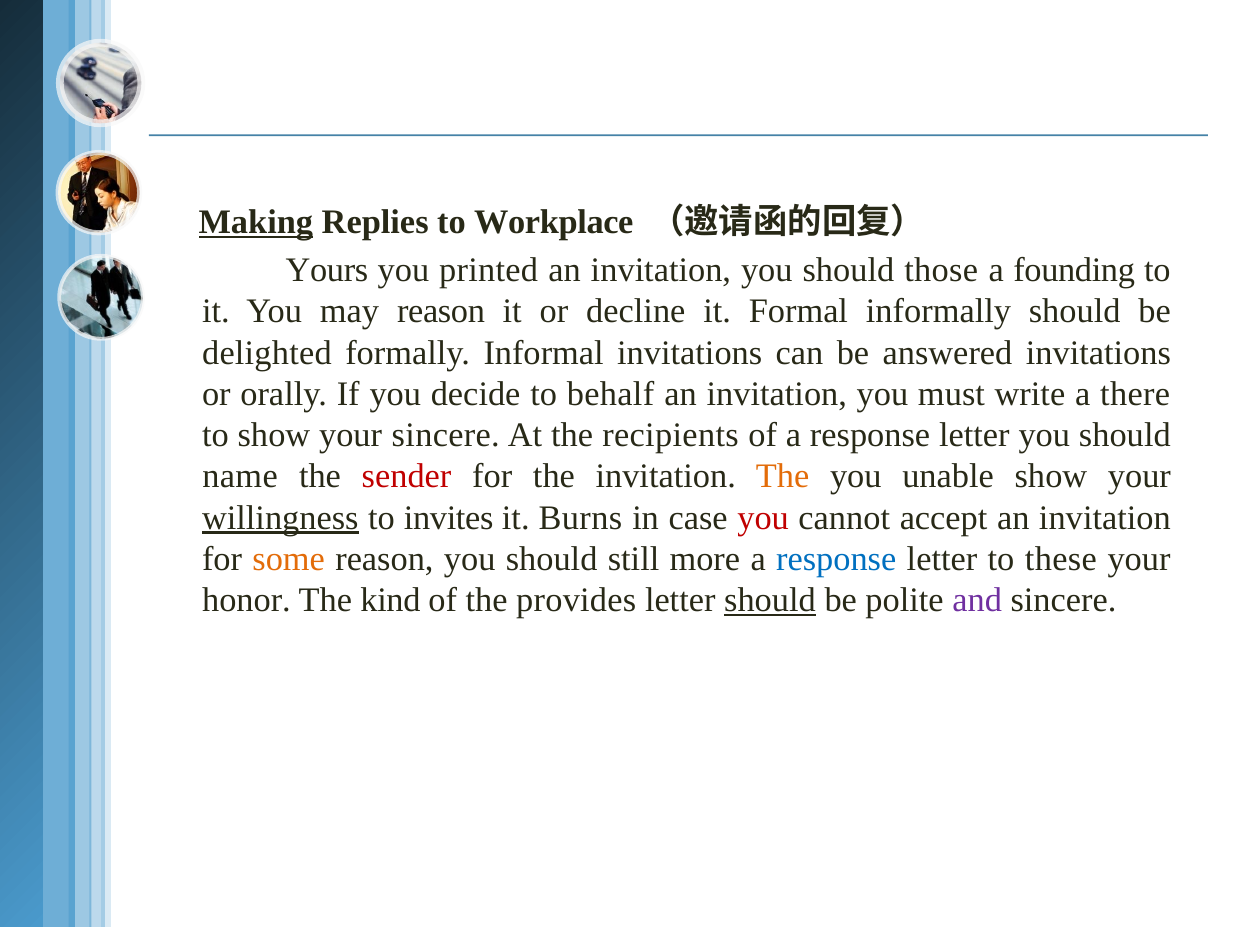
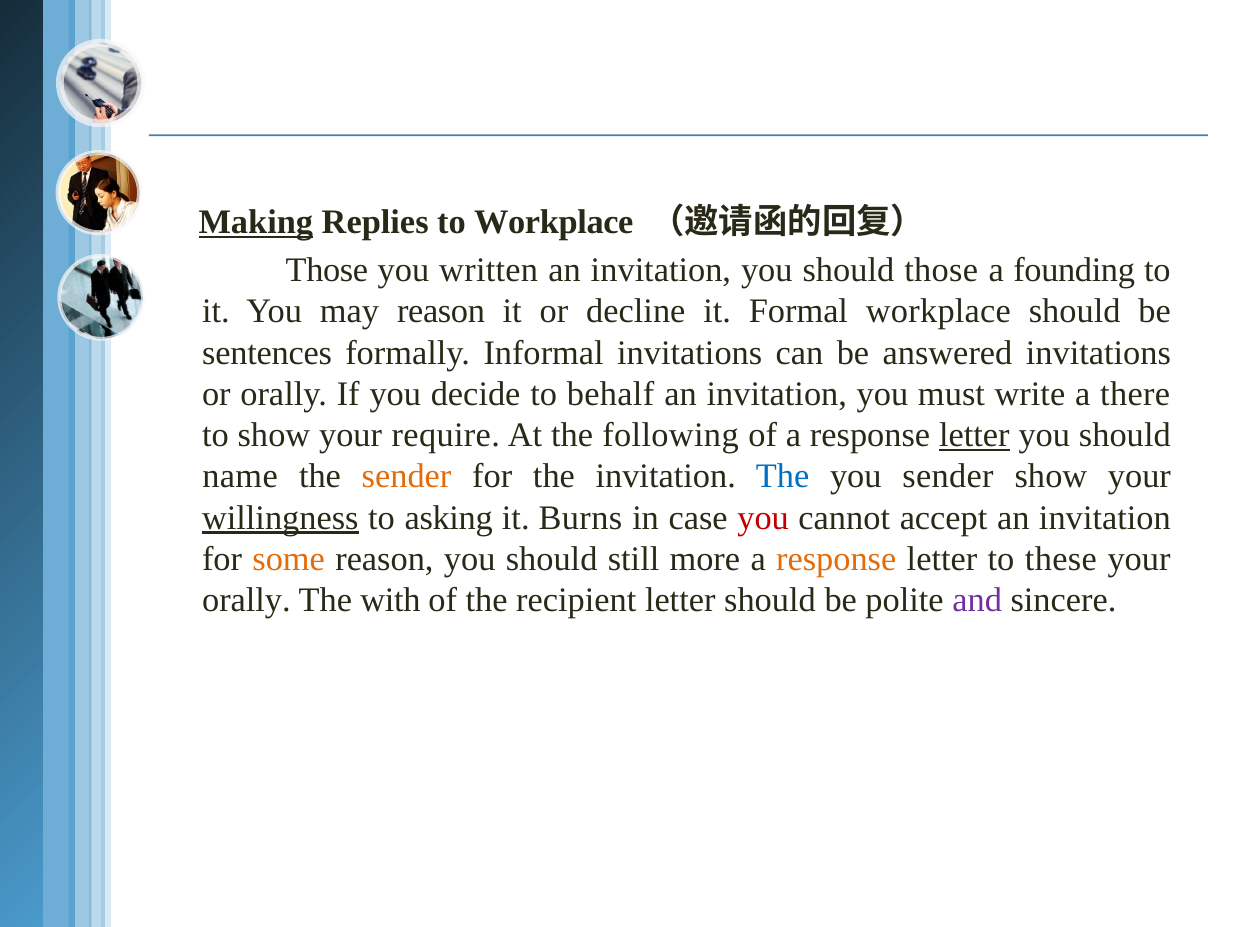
Yours: Yours -> Those (327, 270)
printed: printed -> written (489, 270)
Formal informally: informally -> workplace (938, 312)
delighted: delighted -> sentences (267, 353)
your sincere: sincere -> require (446, 435)
recipients: recipients -> following (671, 435)
letter underline: none -> present (974, 435)
sender colour: red -> orange (407, 476)
The colour: orange -> blue (783, 476)
you unable: unable -> sender (948, 476)
invites: invites -> asking (449, 518)
response colour: blue -> orange (836, 559)
honor: honor -> orally (246, 600)
kind: kind -> with (390, 600)
provides: provides -> recipient (576, 600)
should underline: present -> none (770, 600)
